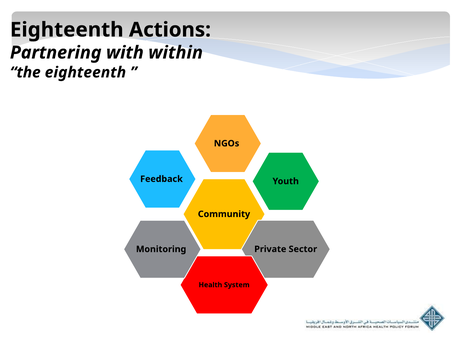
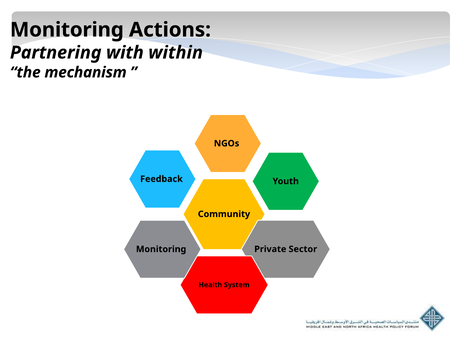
Eighteenth: Eighteenth -> Monitoring (67, 30)
the eighteenth: eighteenth -> mechanism (86, 73)
